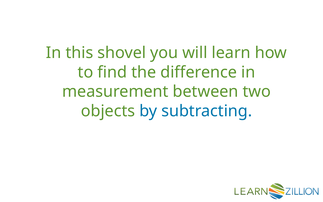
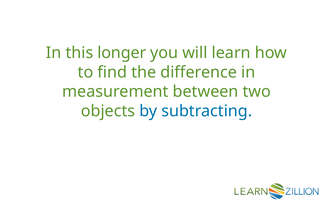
shovel: shovel -> longer (122, 53)
